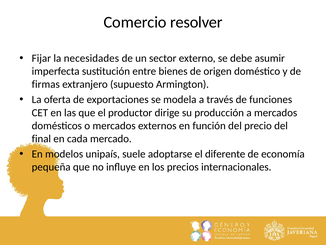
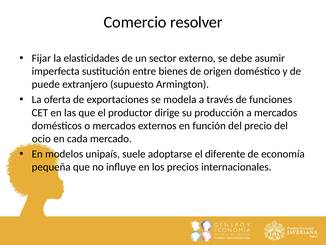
necesidades: necesidades -> elasticidades (92, 58)
firmas: firmas -> puede (46, 84)
final: final -> ocio (41, 139)
